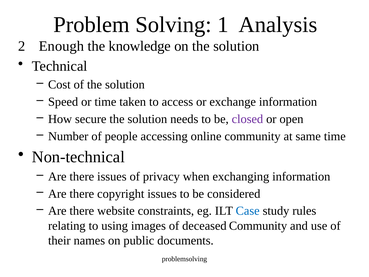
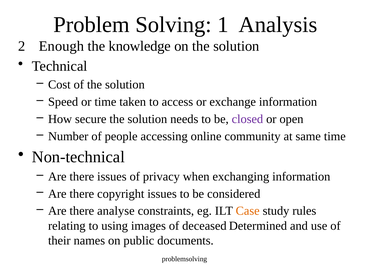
website: website -> analyse (116, 211)
Case colour: blue -> orange (248, 211)
deceased Community: Community -> Determined (258, 225)
